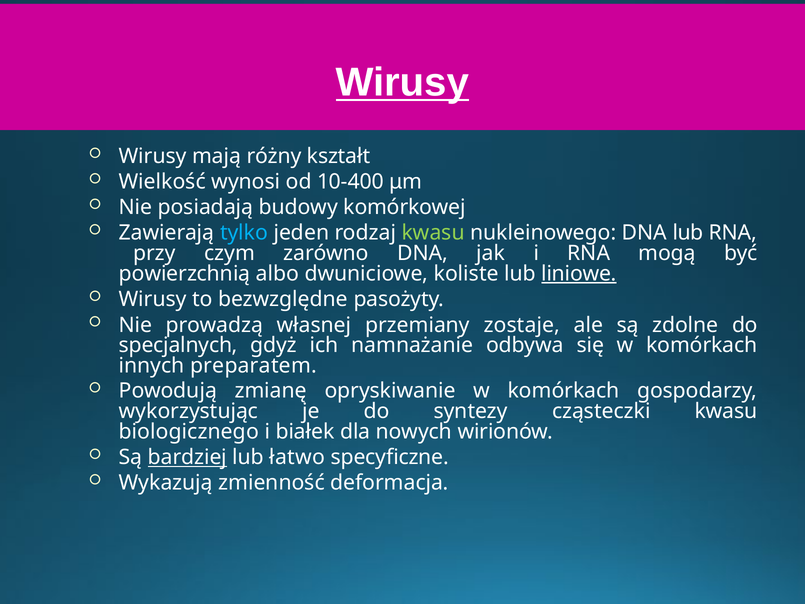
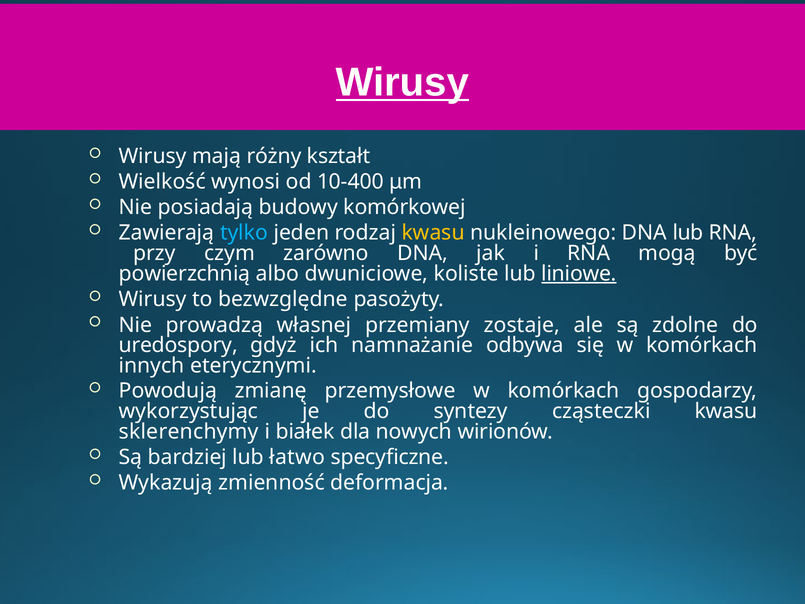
kwasu colour: light green -> yellow (433, 233)
specjalnych: specjalnych -> uredospory (178, 345)
preparatem: preparatem -> eterycznymi (254, 366)
opryskiwanie: opryskiwanie -> przemysłowe (390, 391)
biologicznego: biologicznego -> sklerenchymy (189, 432)
bardziej underline: present -> none (187, 457)
